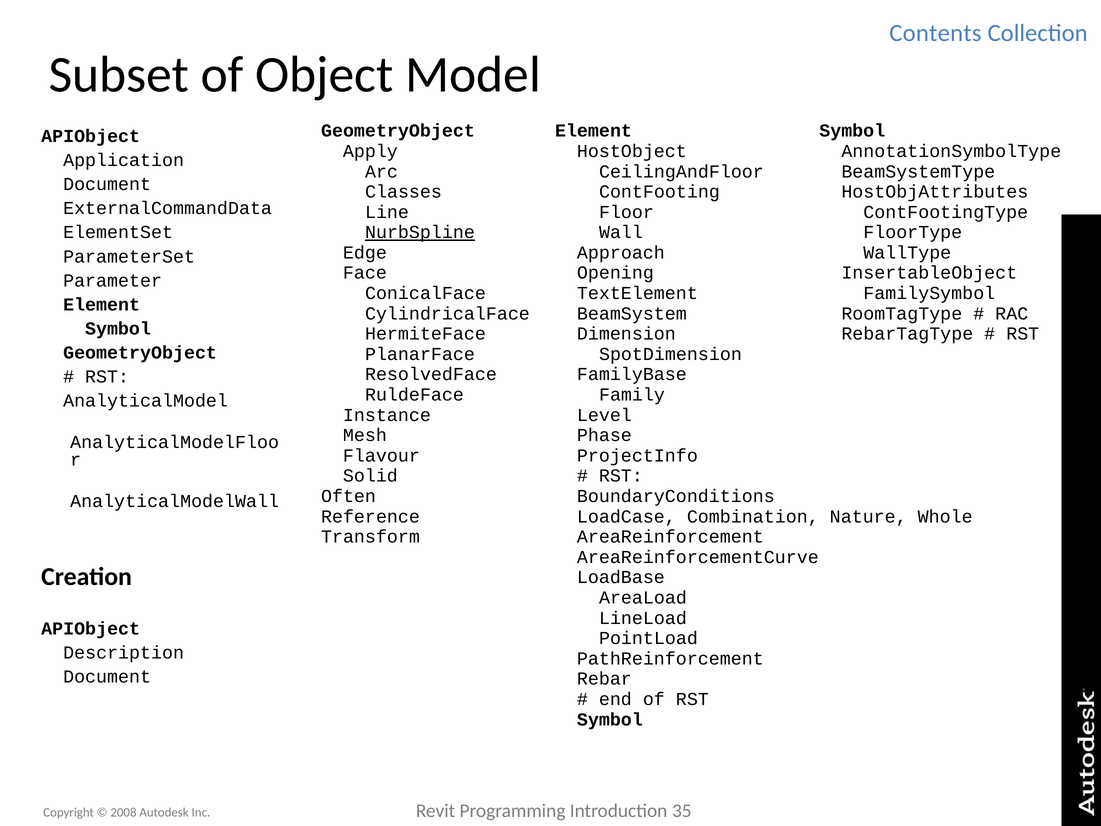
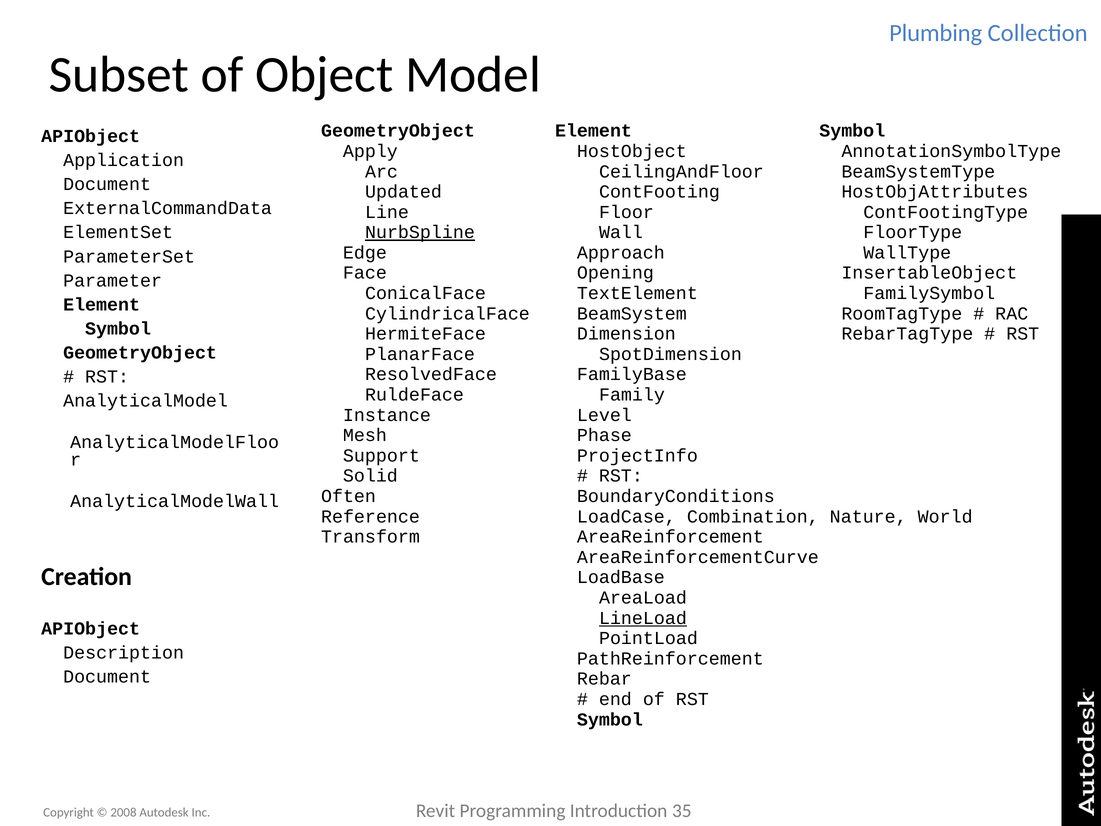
Contents: Contents -> Plumbing (936, 33)
Classes: Classes -> Updated (403, 192)
Flavour: Flavour -> Support (381, 456)
Whole: Whole -> World (945, 517)
LineLoad underline: none -> present (643, 618)
